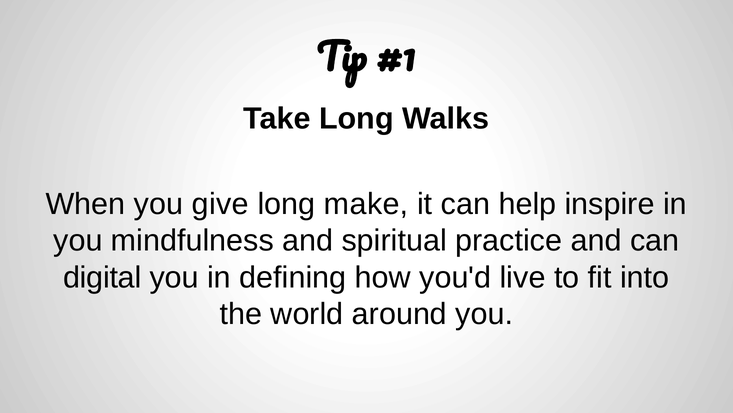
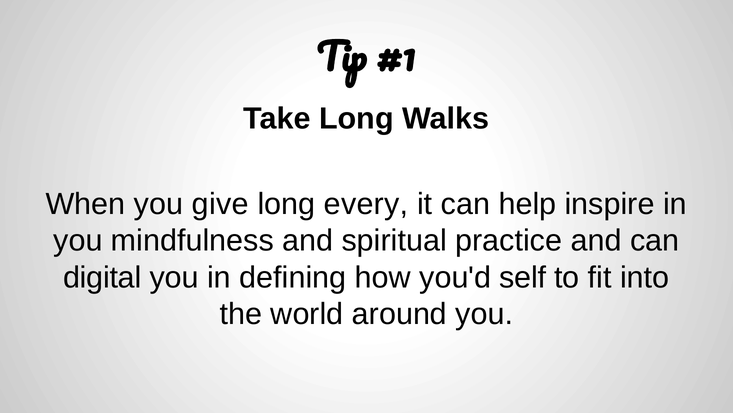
make: make -> every (366, 204)
live: live -> self (523, 277)
